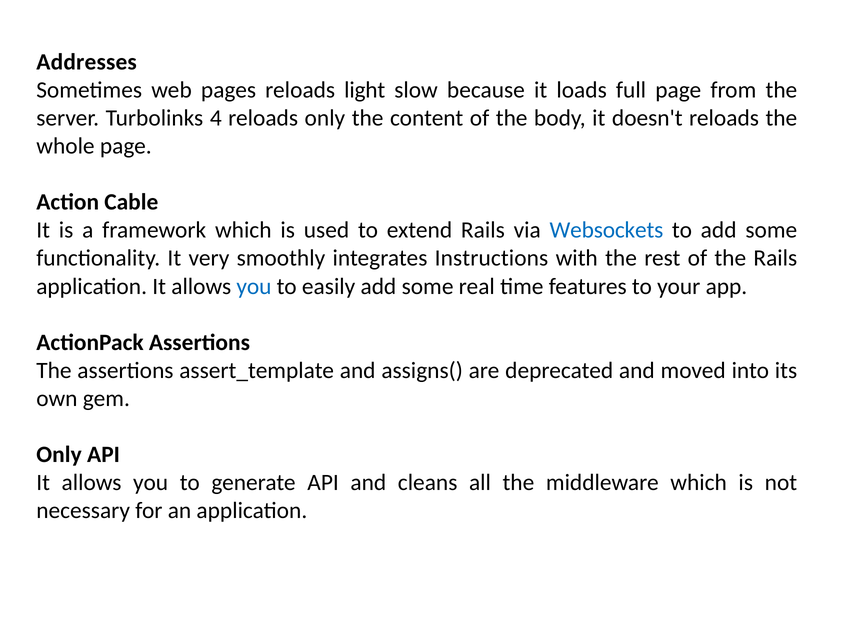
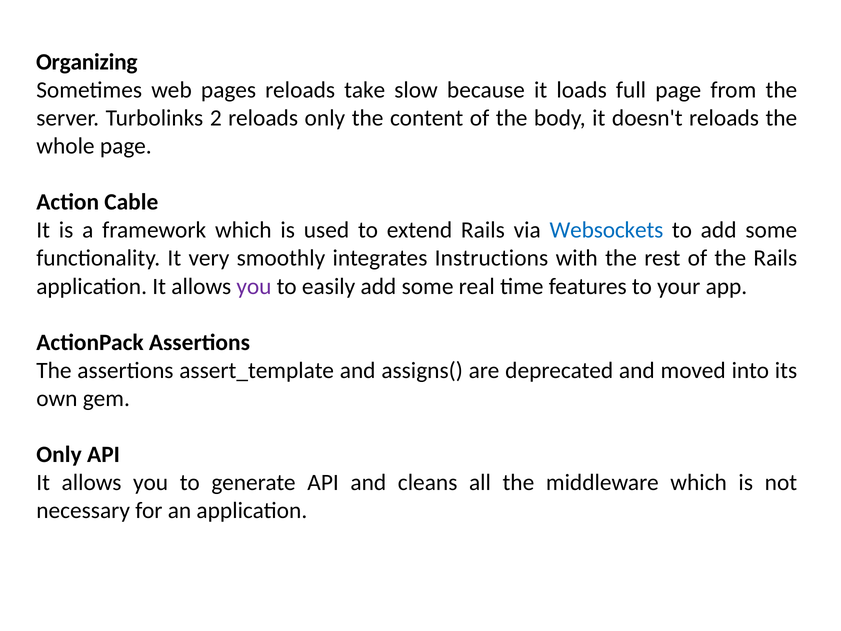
Addresses: Addresses -> Organizing (87, 62)
light: light -> take (365, 90)
4: 4 -> 2 (216, 118)
you colour: blue -> purple (254, 286)
